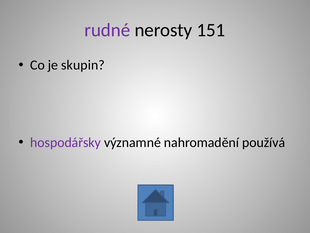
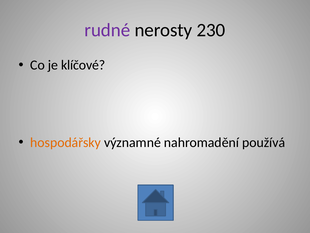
151: 151 -> 230 (211, 30)
skupin: skupin -> klíčové (83, 65)
hospodářsky colour: purple -> orange (66, 142)
